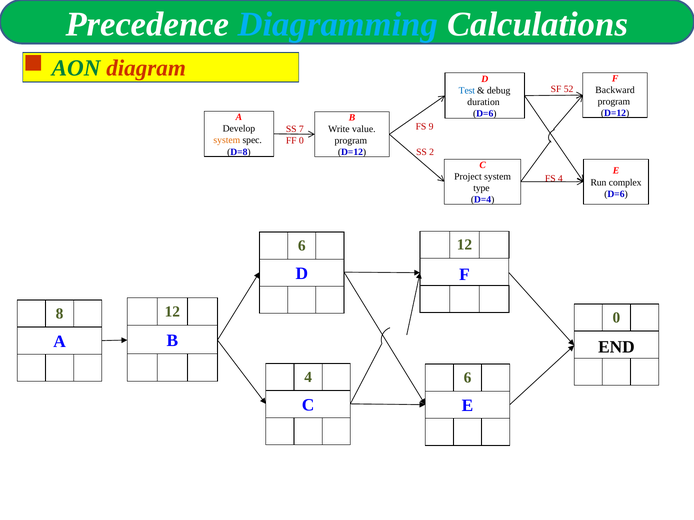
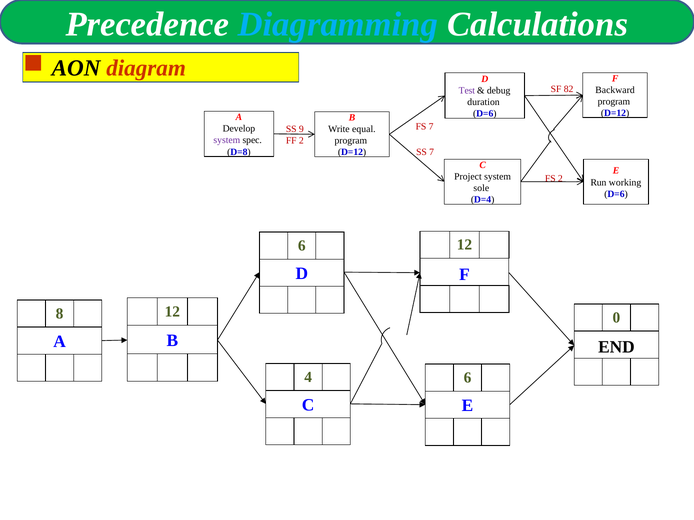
AON colour: green -> black (76, 68)
52: 52 -> 82 (569, 89)
Test colour: blue -> purple (467, 91)
FS 9: 9 -> 7 (431, 127)
7: 7 -> 9 (301, 129)
value: value -> equal (364, 129)
system colour: orange -> purple (227, 140)
FF 0: 0 -> 2 (301, 141)
SS 2: 2 -> 7 (432, 152)
FS 4: 4 -> 2 (560, 179)
complex: complex -> working (625, 183)
type: type -> sole (481, 188)
